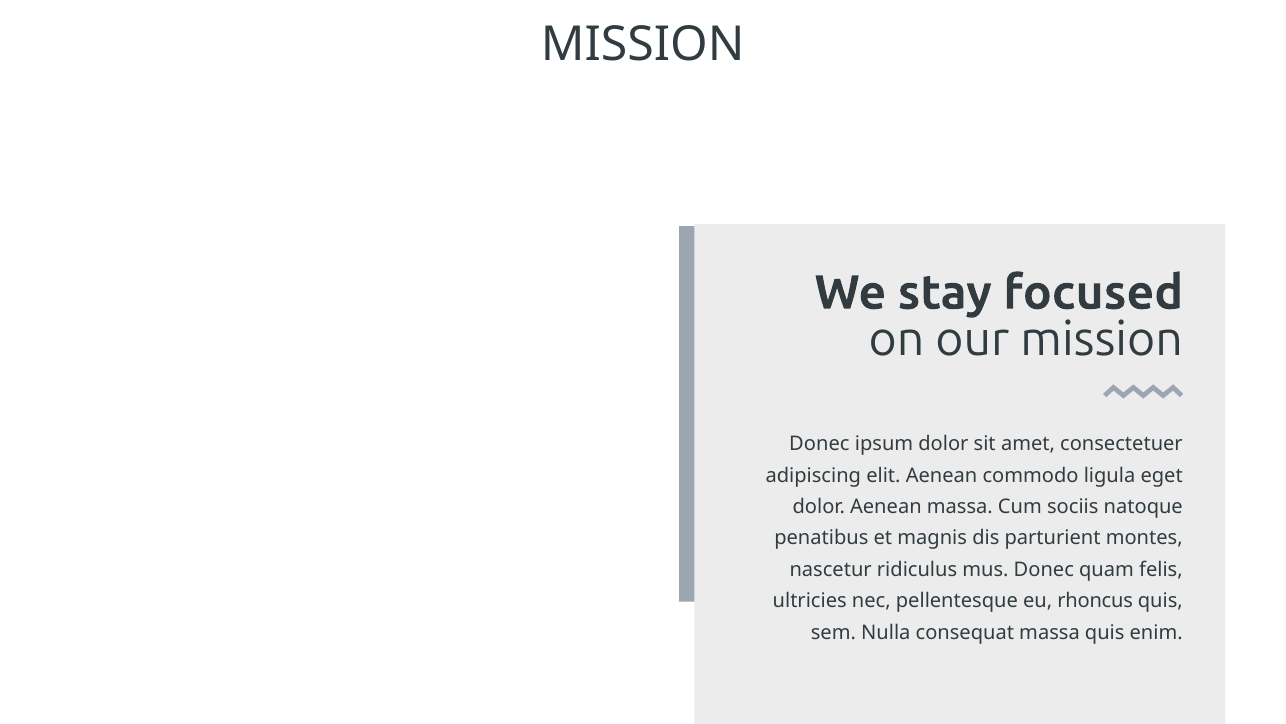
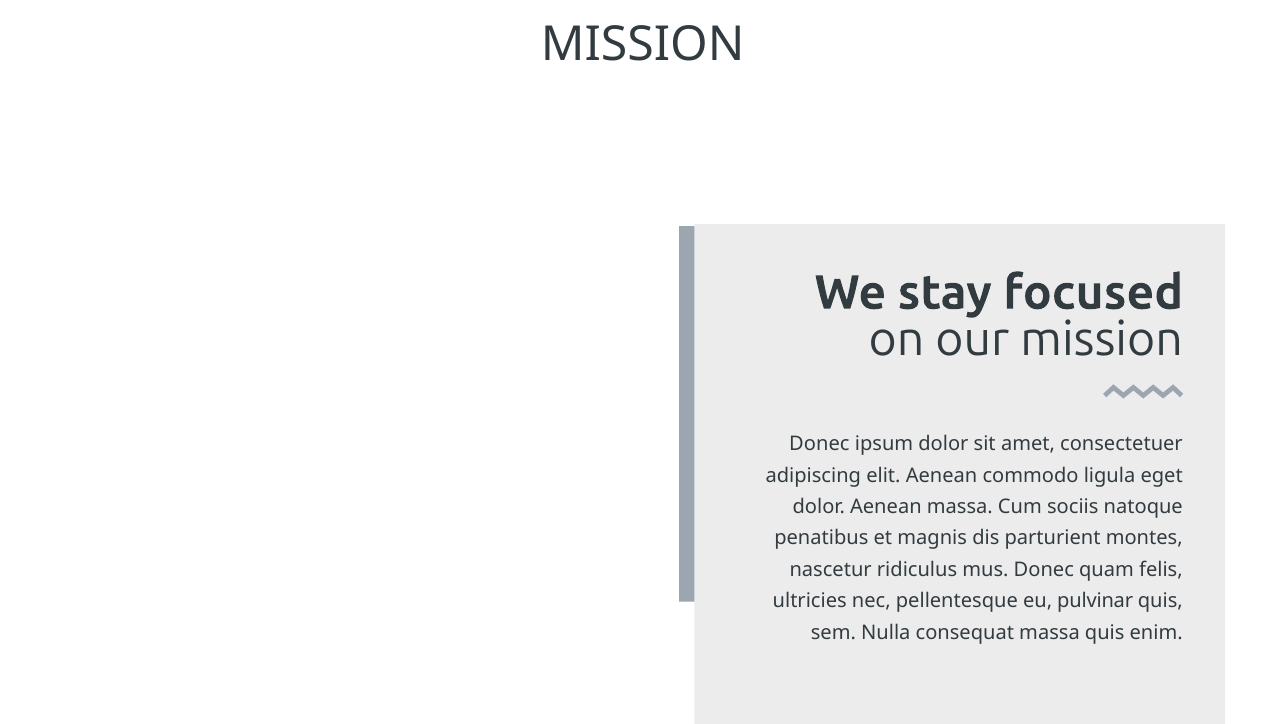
rhoncus: rhoncus -> pulvinar (1095, 601)
